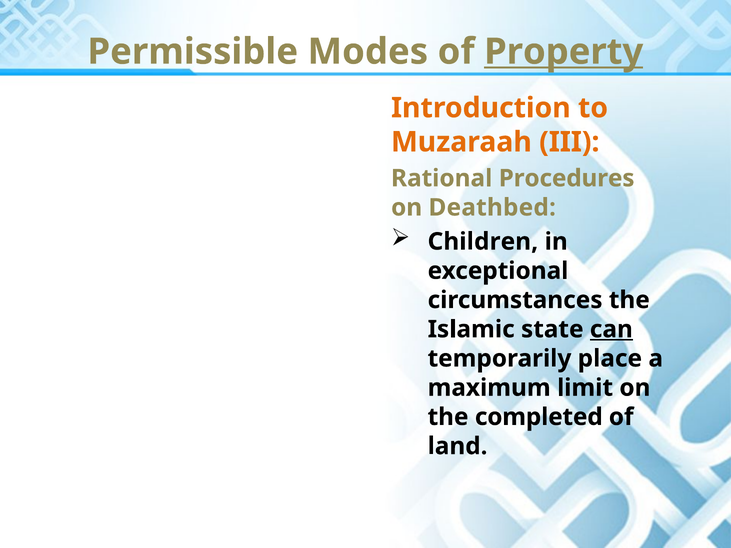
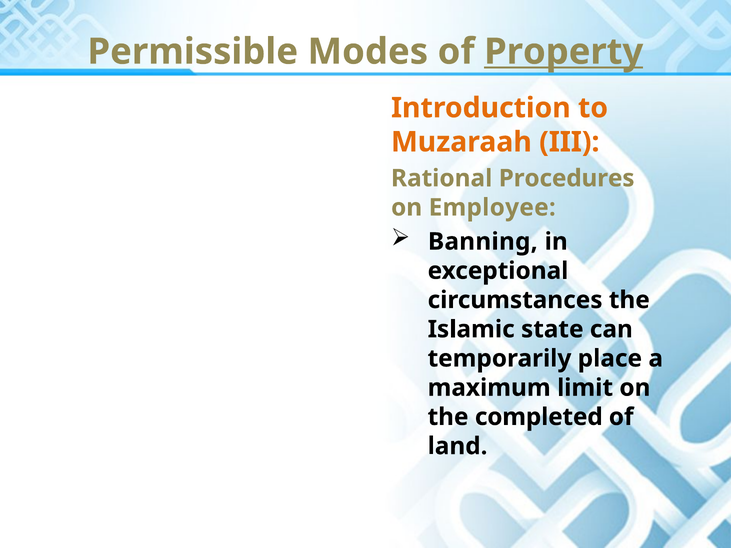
Deathbed: Deathbed -> Employee (492, 208)
Children: Children -> Banning (483, 242)
can underline: present -> none (611, 329)
